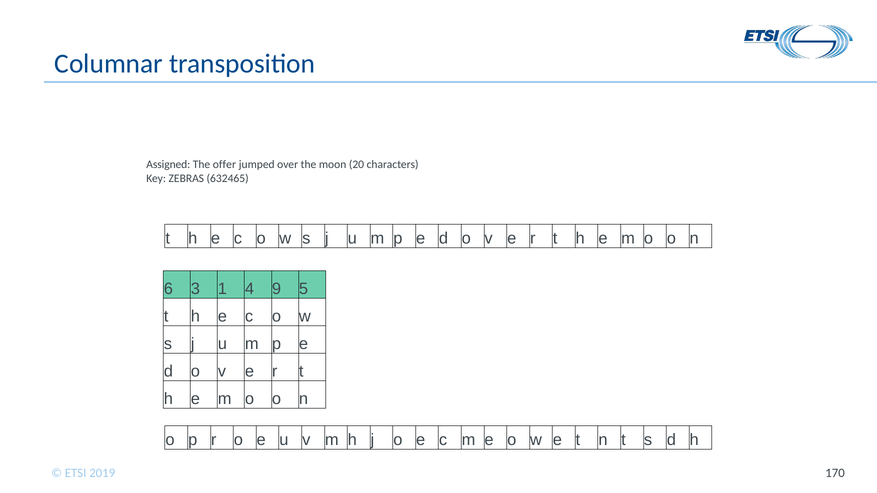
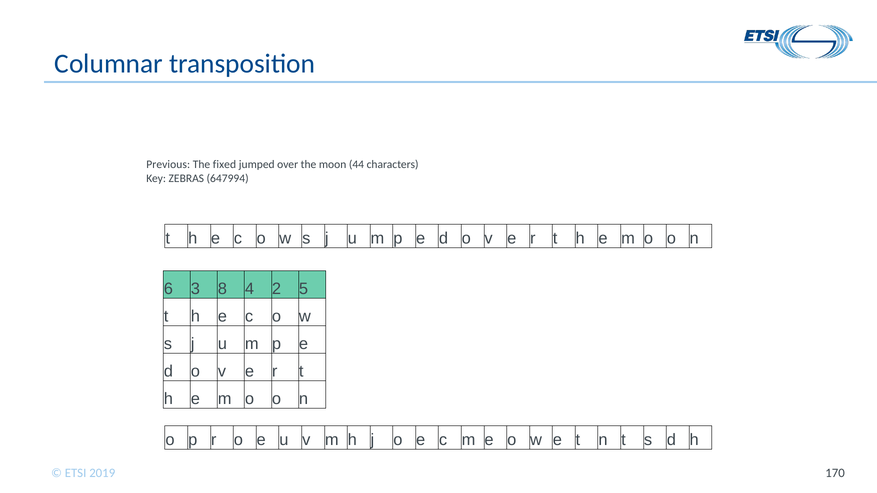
Assigned: Assigned -> Previous (168, 165)
offer: offer -> fixed (224, 165)
20: 20 -> 44 (356, 165)
632465: 632465 -> 647994 (228, 178)
1: 1 -> 8 (222, 289)
9: 9 -> 2 (276, 289)
